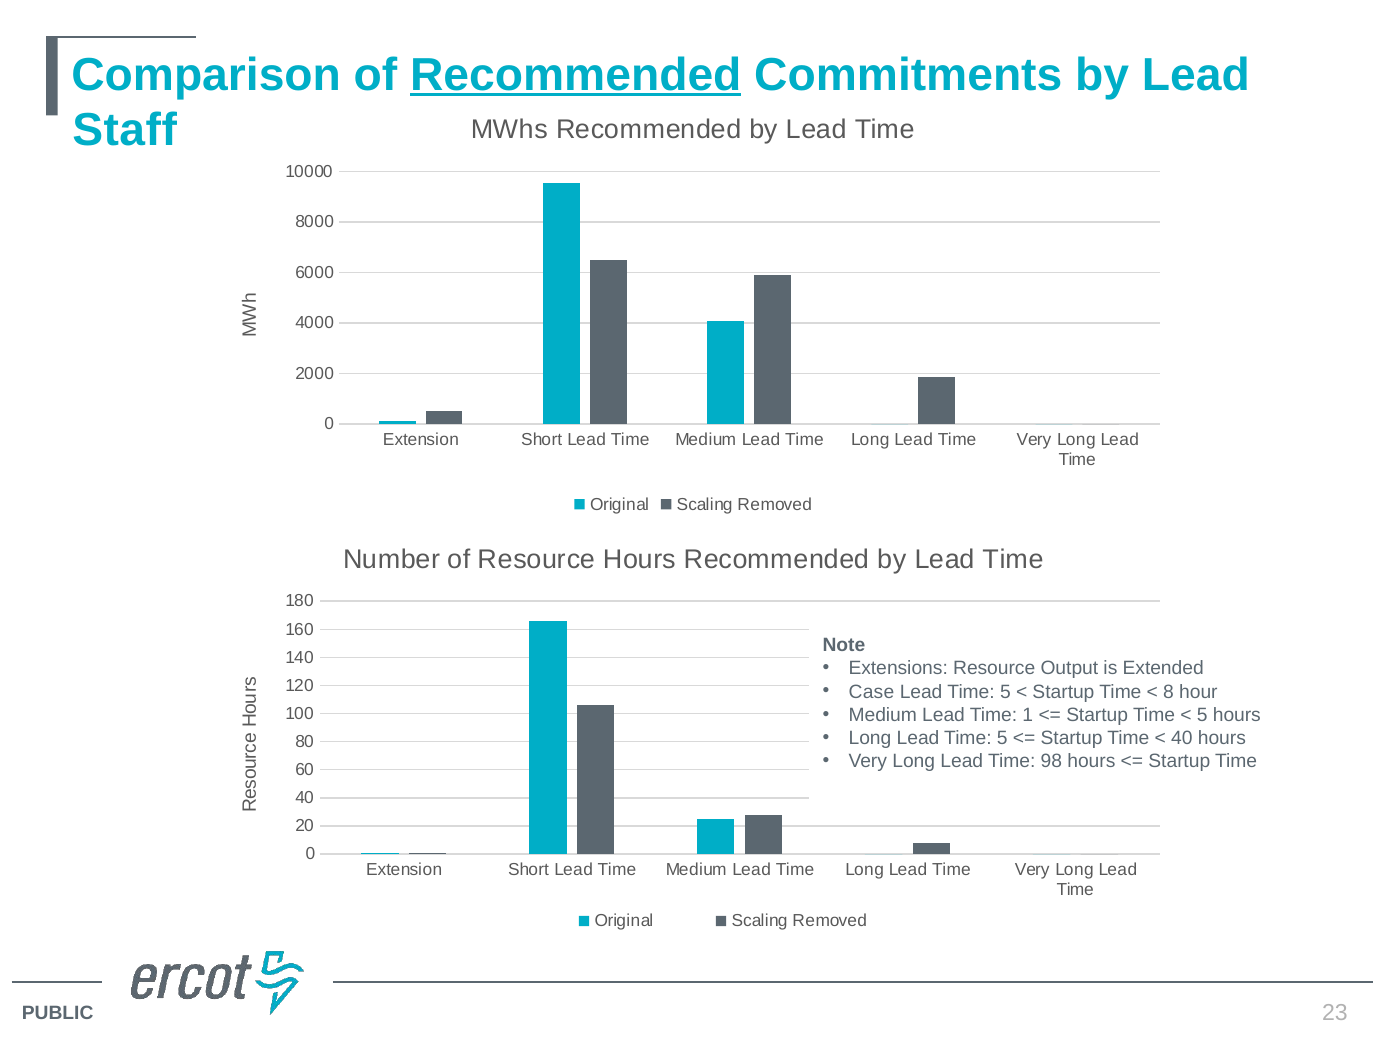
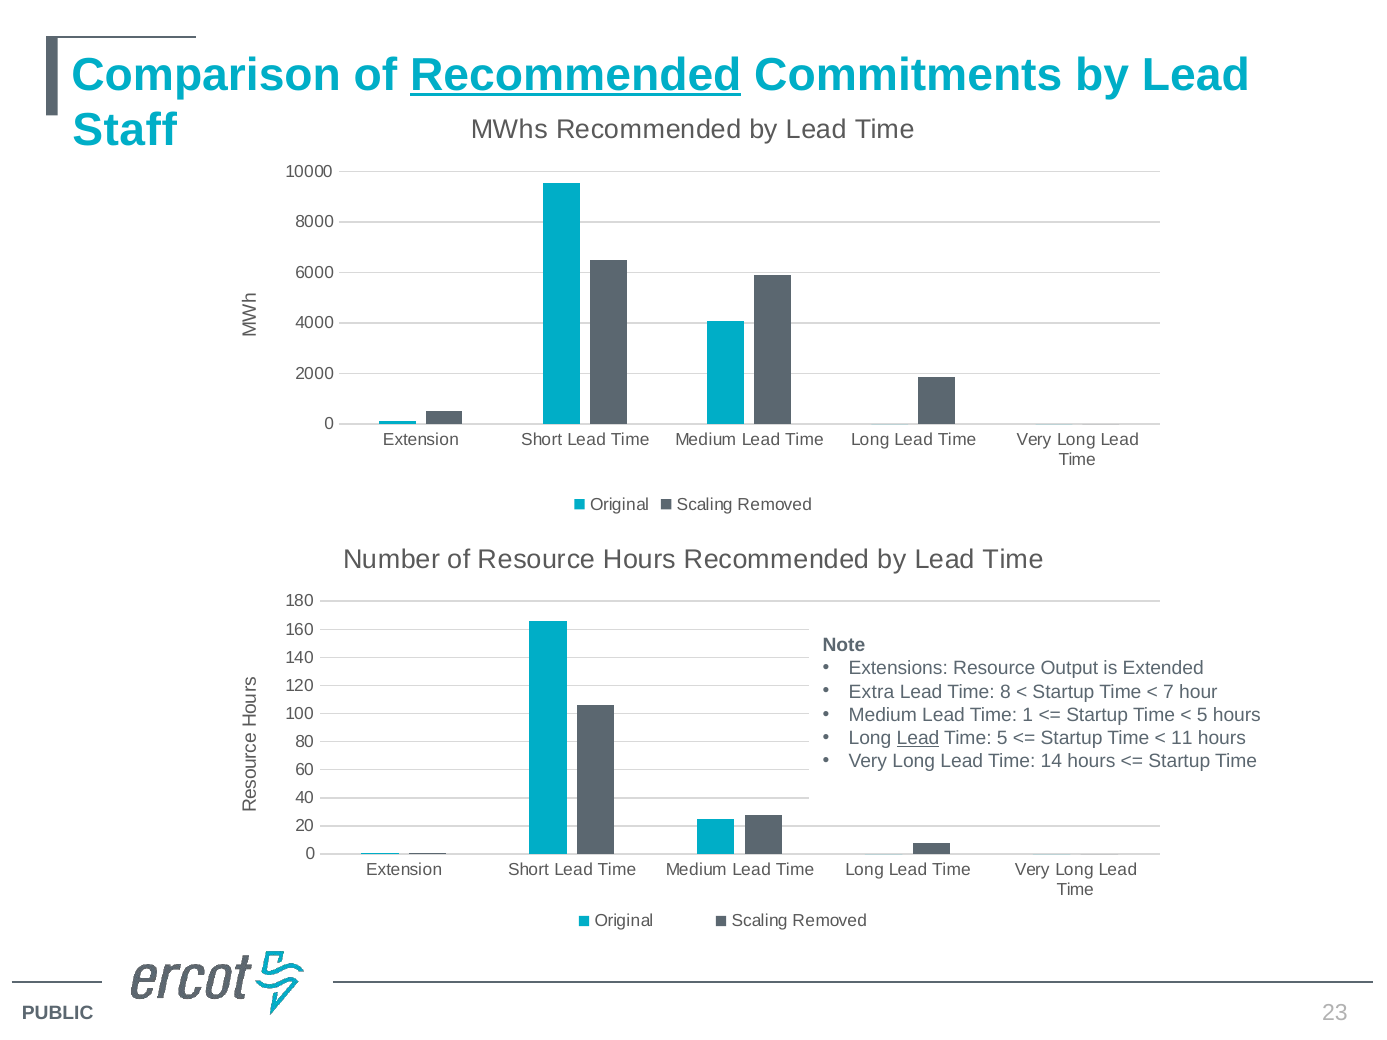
Case: Case -> Extra (872, 692)
5: 5 -> 8 (1005, 692)
8: 8 -> 7 (1168, 692)
Lead underline: none -> present (918, 738)
40: 40 -> 11 (1182, 738)
98: 98 -> 14 (1051, 761)
